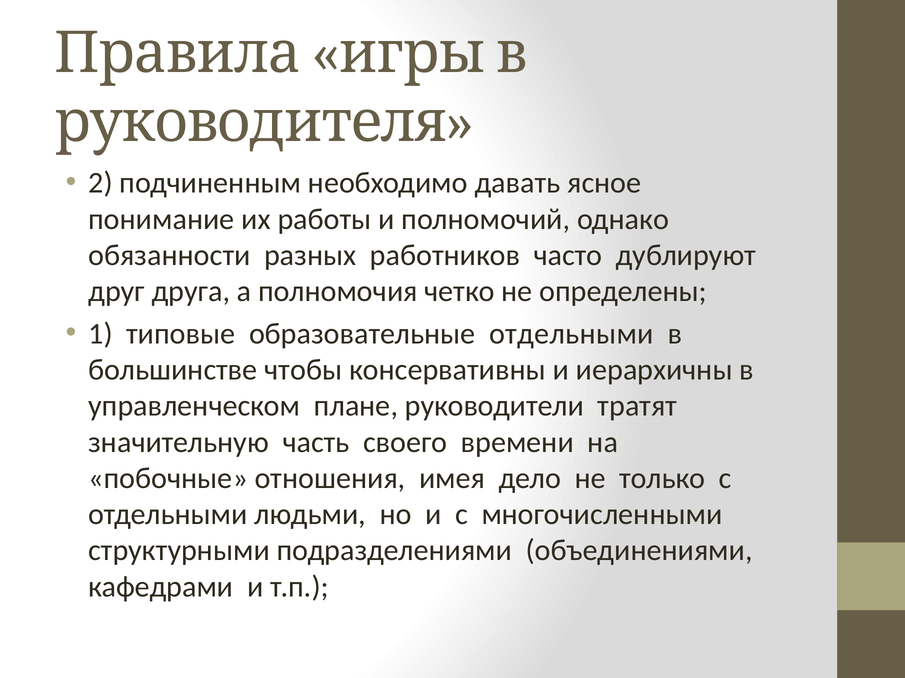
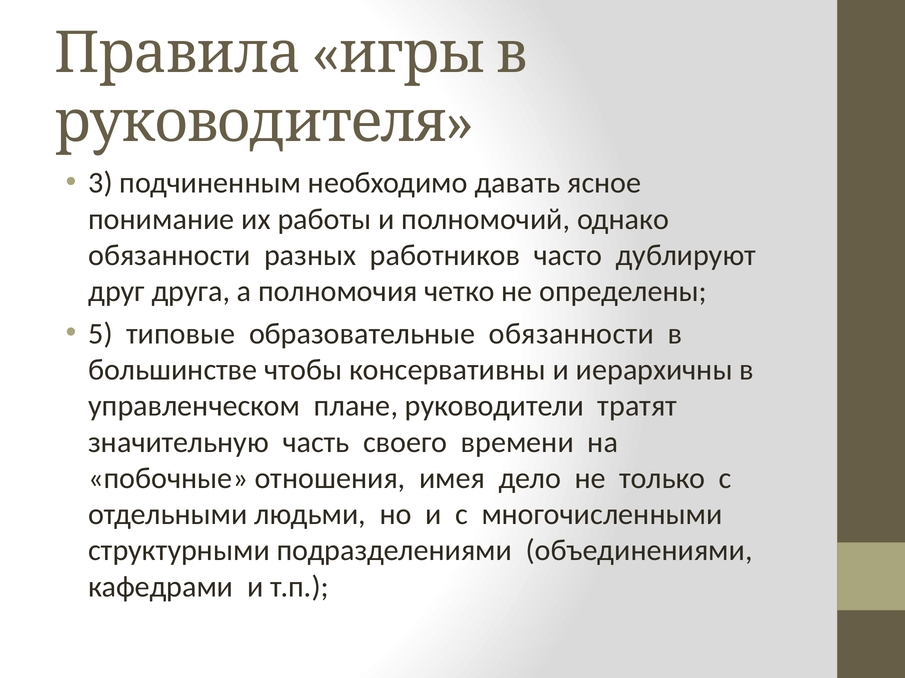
2: 2 -> 3 (100, 183)
1: 1 -> 5 (100, 334)
образовательные отдельными: отдельными -> обязанности (571, 334)
